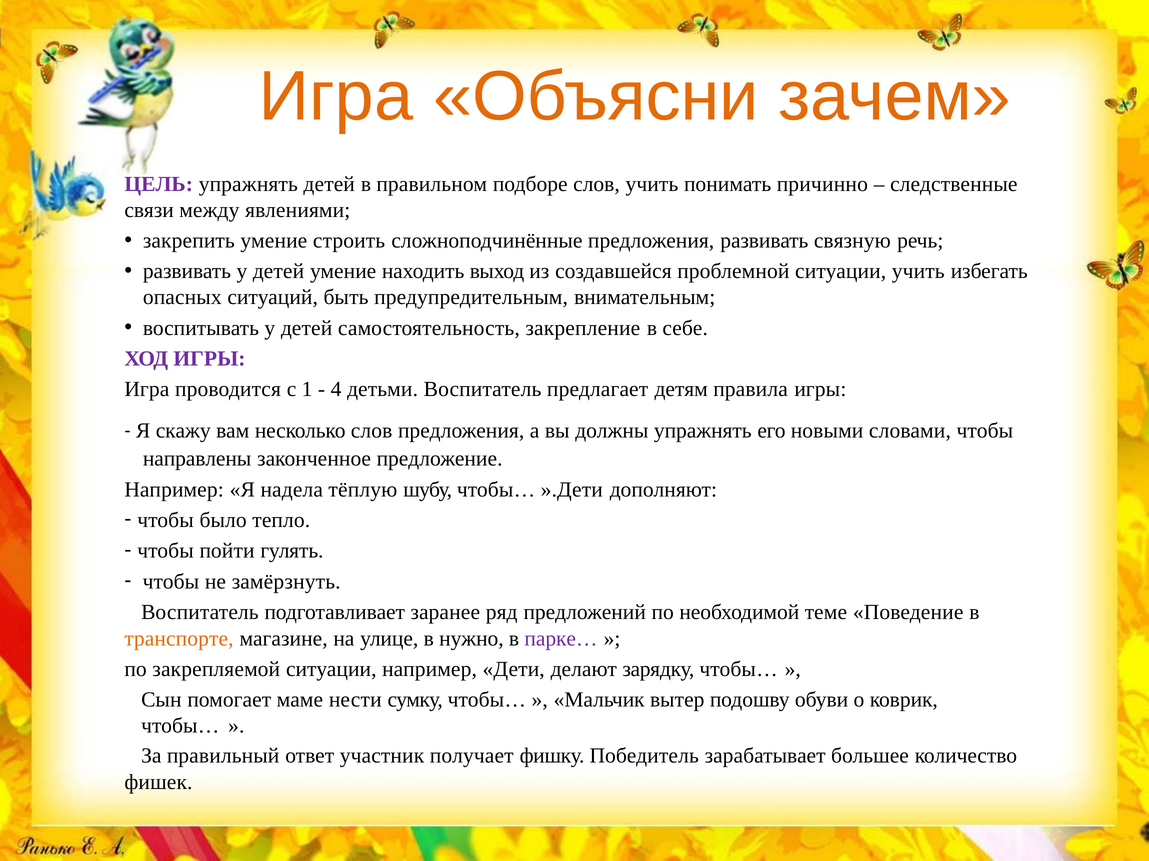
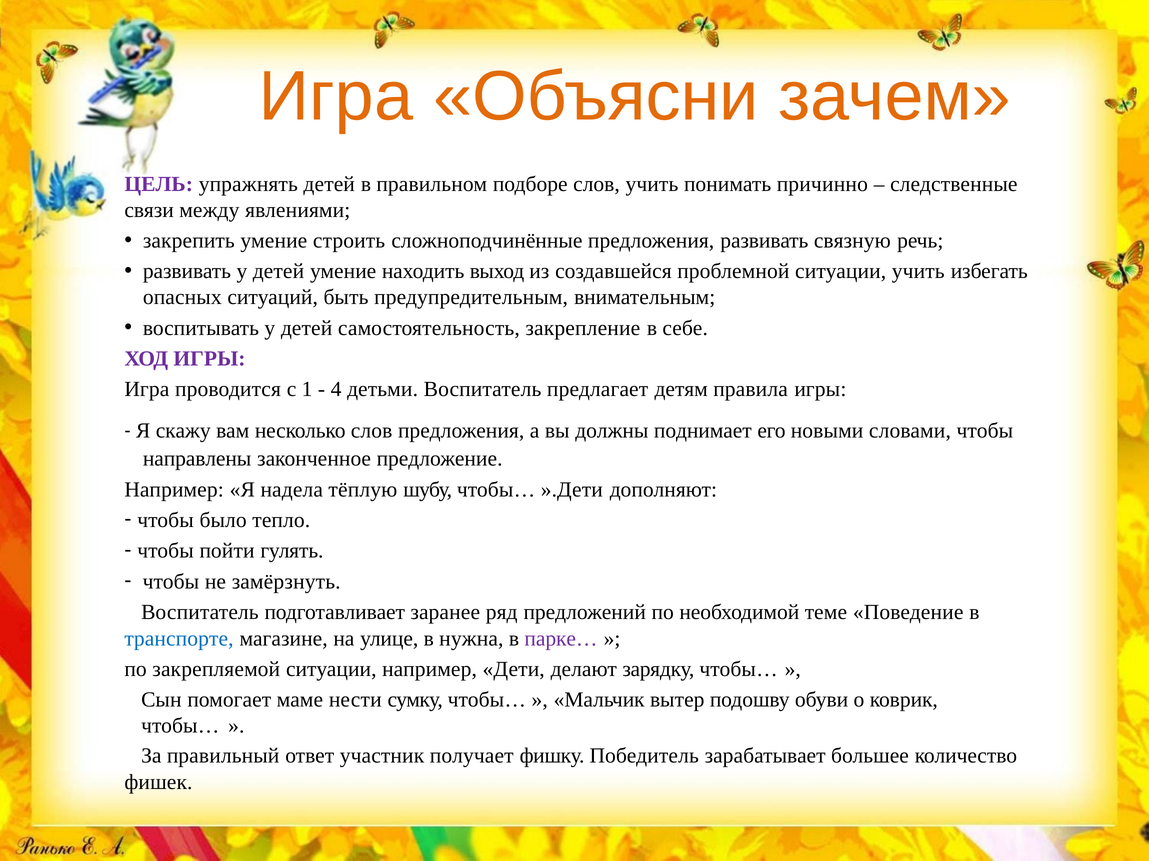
должны упражнять: упражнять -> поднимает (703, 431)
транспорте colour: orange -> blue (179, 639)
нужно: нужно -> нужна (471, 639)
